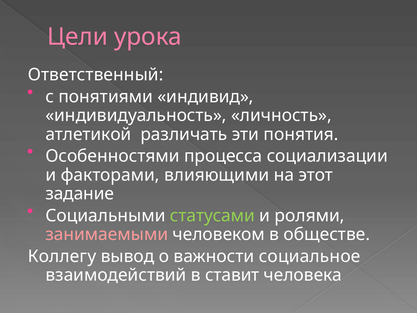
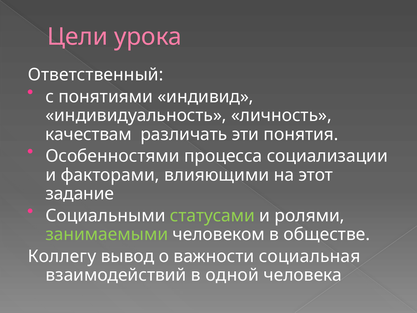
атлетикой: атлетикой -> качествам (88, 134)
занимаемыми colour: pink -> light green (107, 234)
социальное: социальное -> социальная (310, 256)
ставит: ставит -> одной (232, 275)
